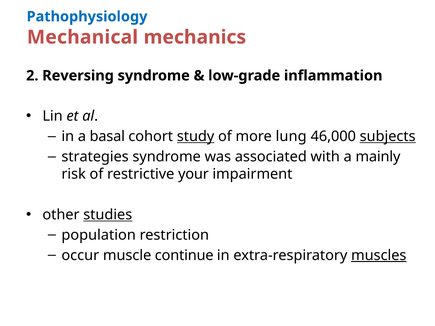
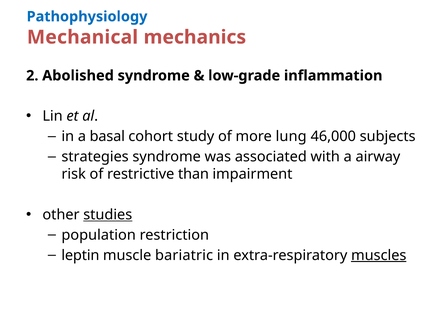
Reversing: Reversing -> Abolished (78, 76)
study underline: present -> none (196, 137)
subjects underline: present -> none (388, 137)
mainly: mainly -> airway (378, 157)
your: your -> than (193, 174)
occur: occur -> leptin (80, 255)
continue: continue -> bariatric (184, 255)
